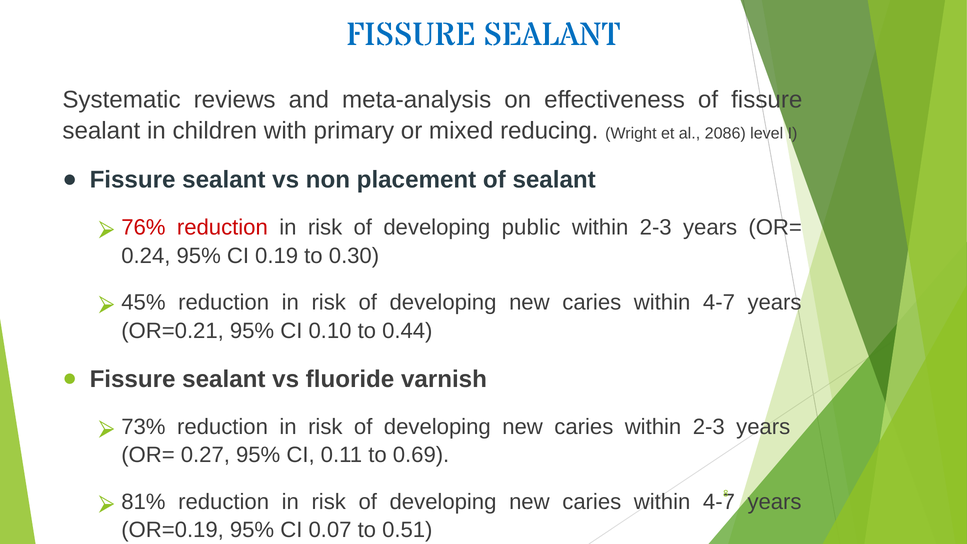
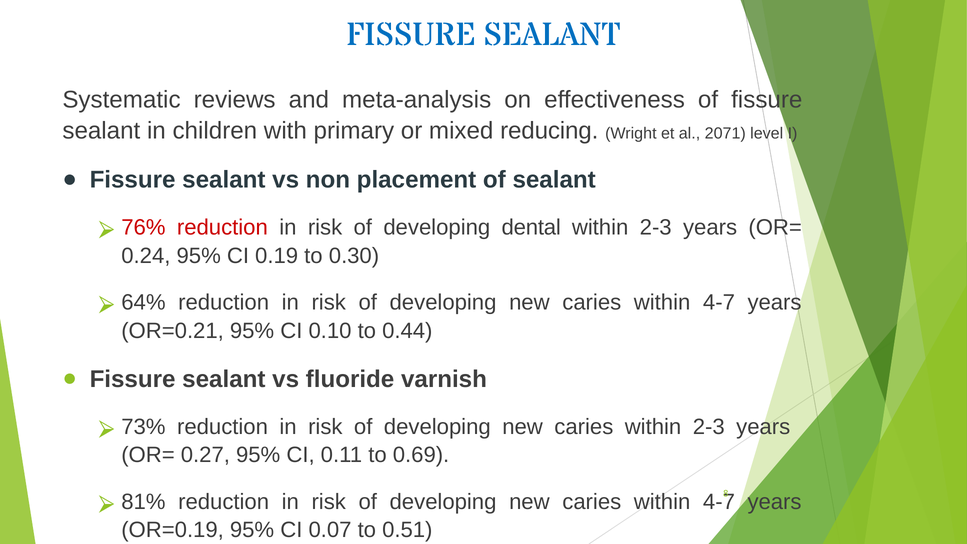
2086: 2086 -> 2071 (725, 133)
public: public -> dental (531, 227)
45%: 45% -> 64% (143, 302)
